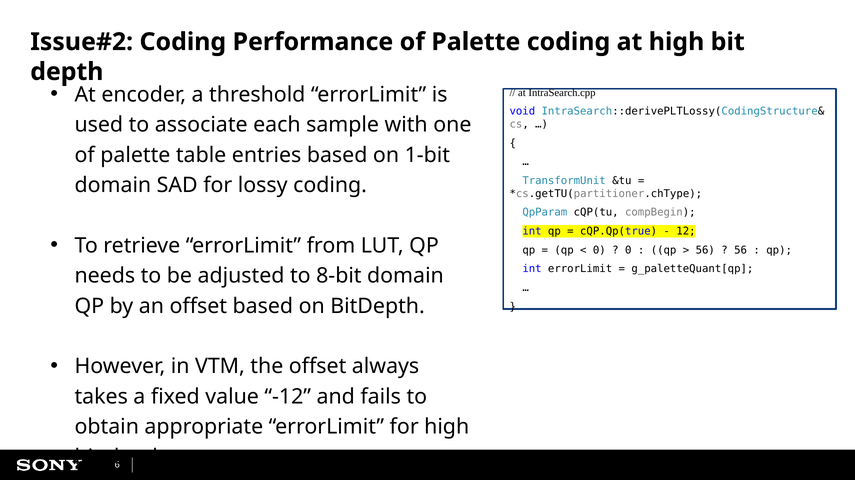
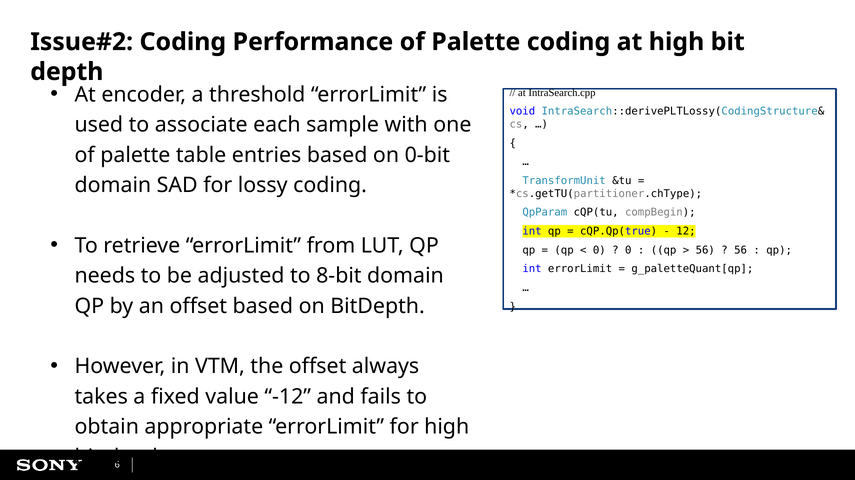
1-bit: 1-bit -> 0-bit (427, 155)
